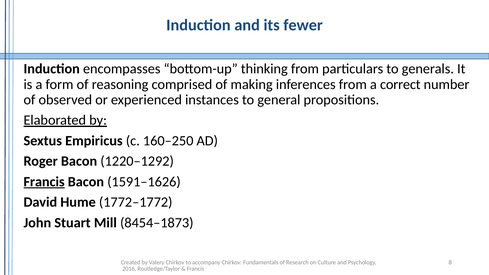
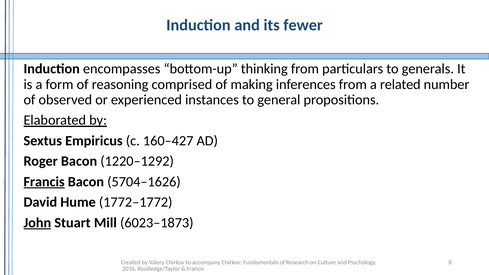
correct: correct -> related (400, 84)
160–250: 160–250 -> 160–427 (168, 141)
1591–1626: 1591–1626 -> 5704–1626 (144, 182)
John underline: none -> present (37, 223)
8454–1873: 8454–1873 -> 6023–1873 (157, 223)
